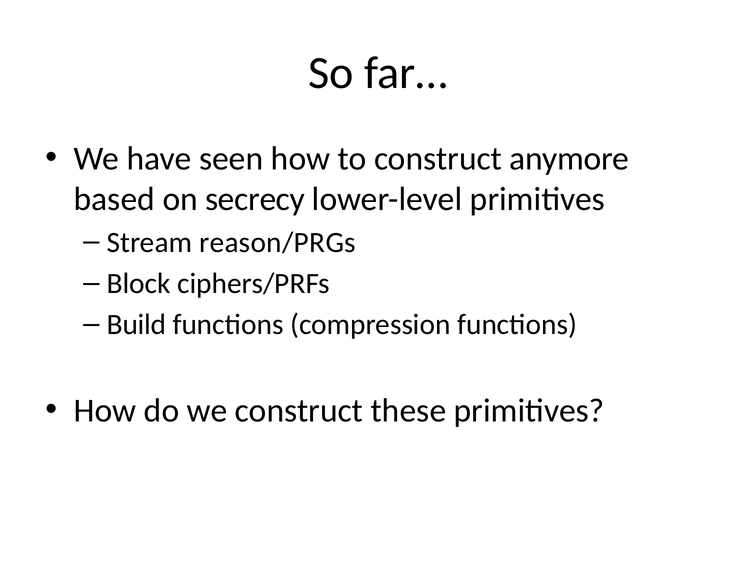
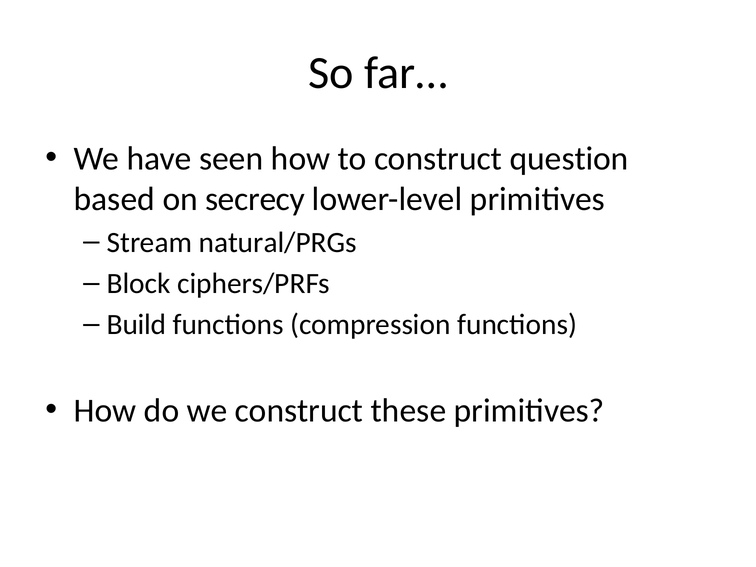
anymore: anymore -> question (569, 159)
reason/PRGs: reason/PRGs -> natural/PRGs (278, 242)
